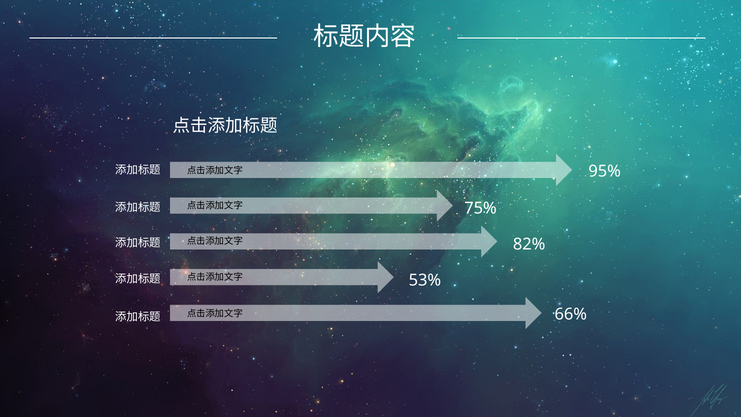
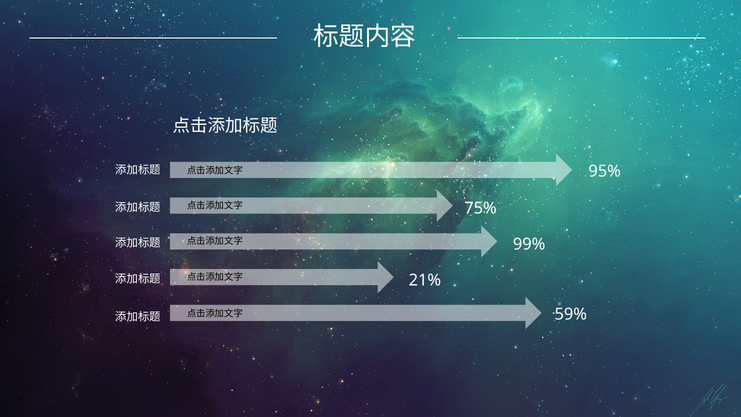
82%: 82% -> 99% (529, 244)
53%: 53% -> 21% (425, 280)
66%: 66% -> 59% (571, 314)
